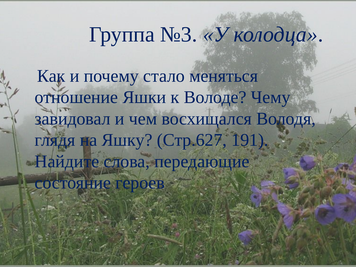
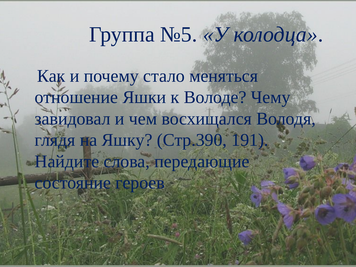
№3: №3 -> №5 (179, 34)
Стр.627: Стр.627 -> Стр.390 (192, 140)
